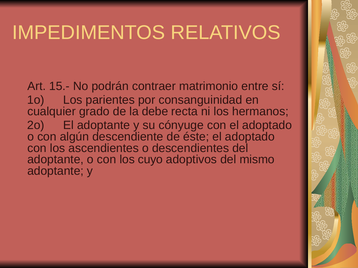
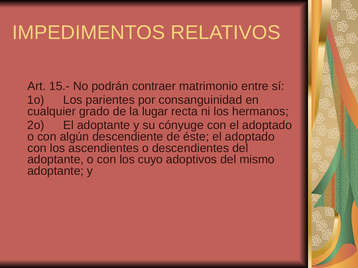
debe: debe -> lugar (155, 112)
